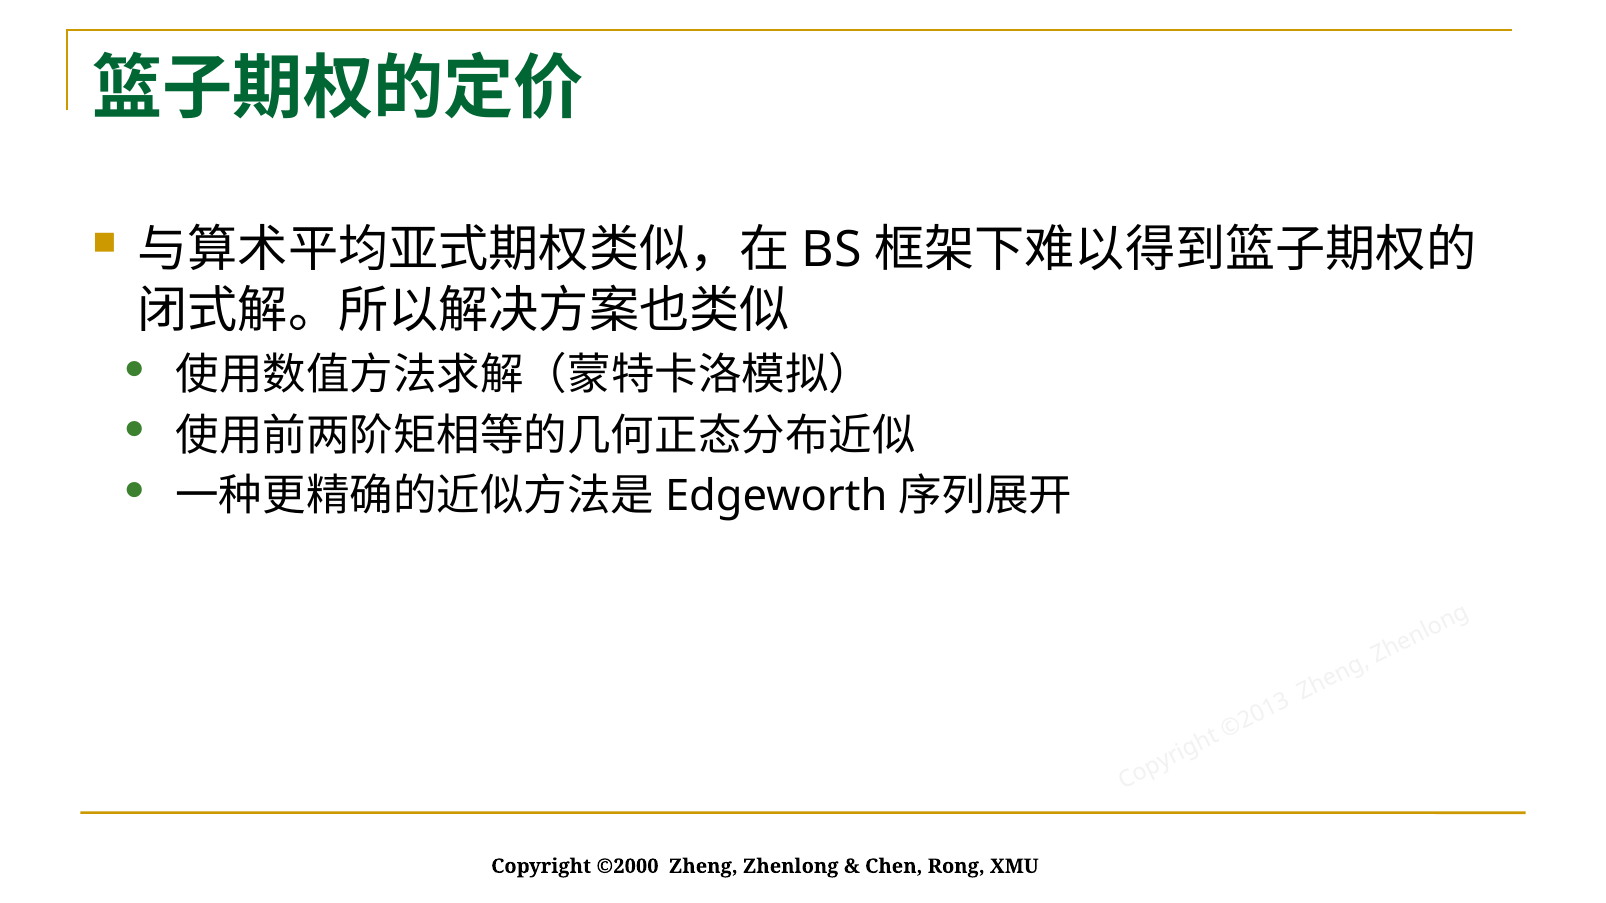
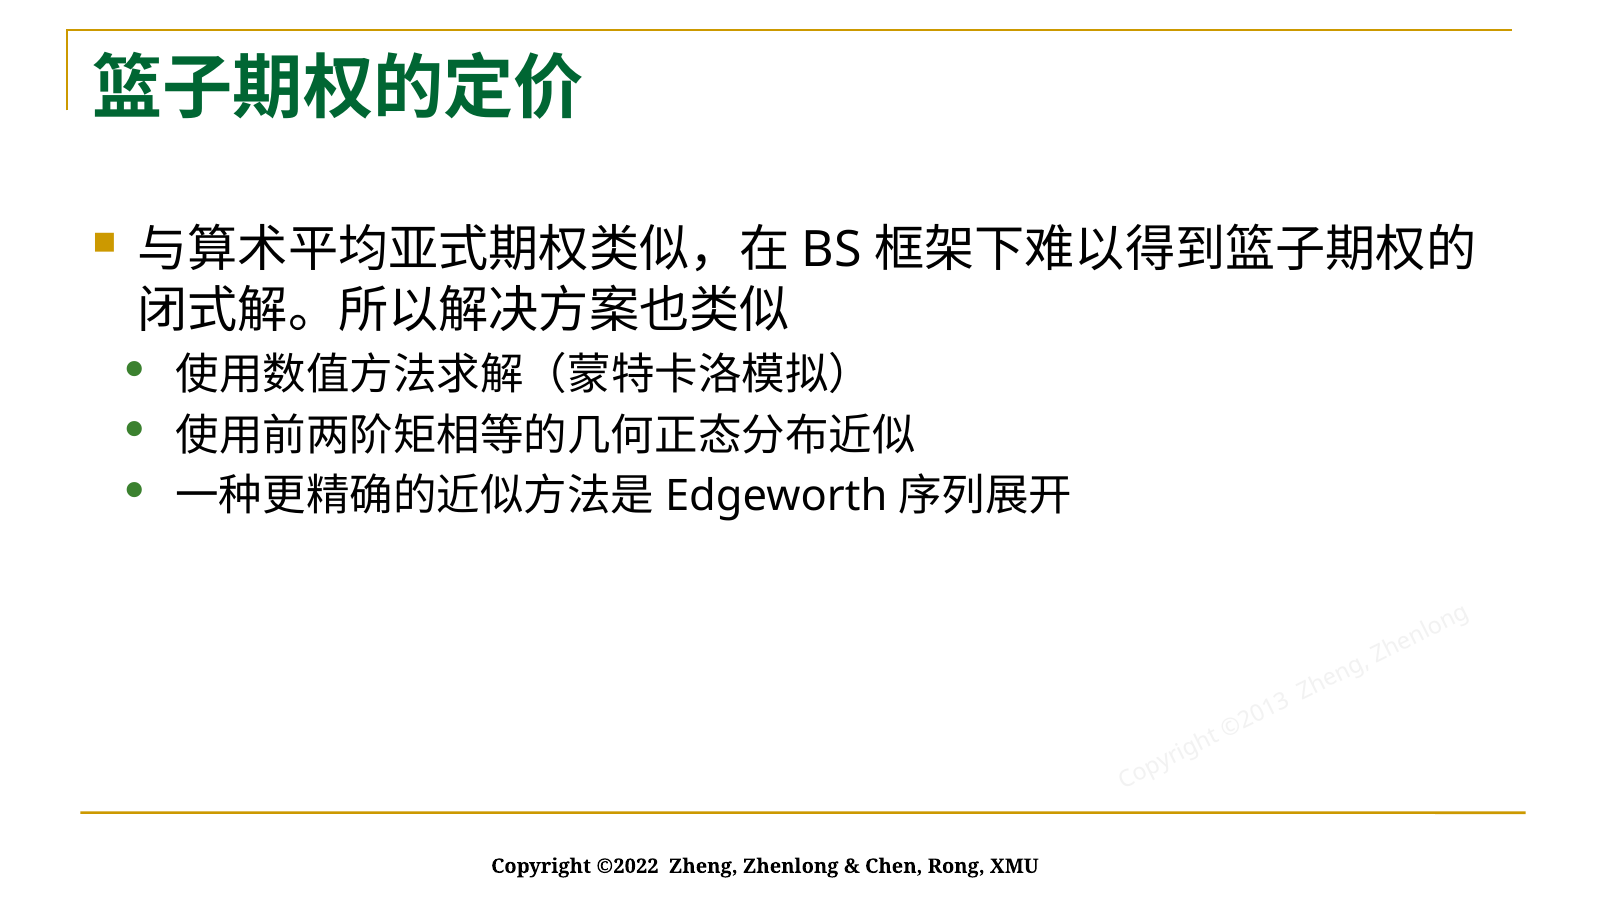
©2000: ©2000 -> ©2022 (627, 867)
